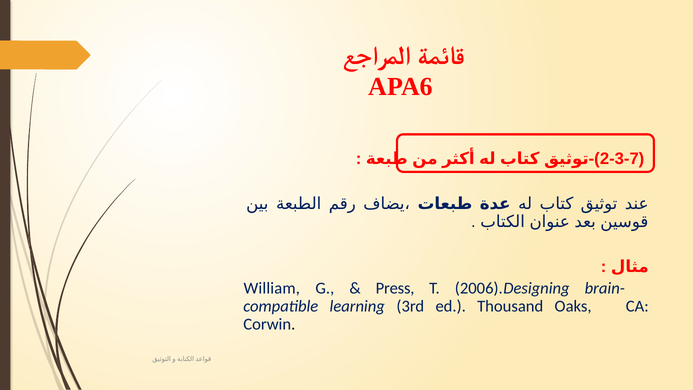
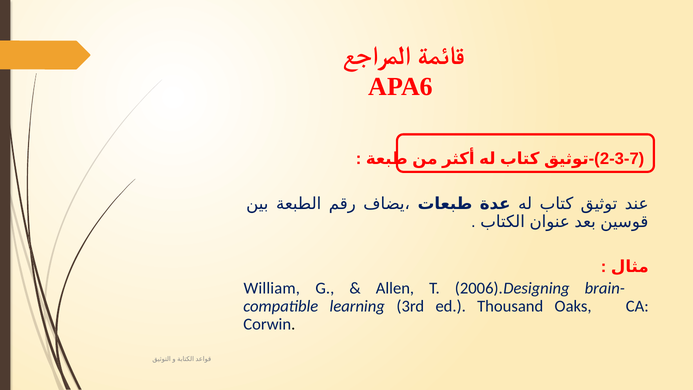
Press: Press -> Allen (395, 288)
